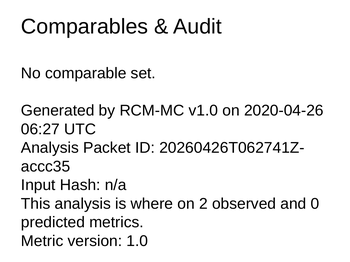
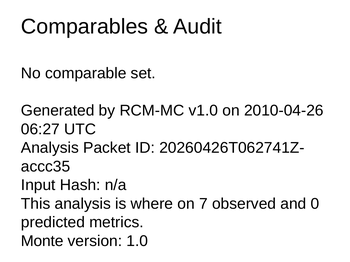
2020-04-26: 2020-04-26 -> 2010-04-26 (284, 111)
2: 2 -> 7 (203, 204)
Metric: Metric -> Monte (42, 241)
